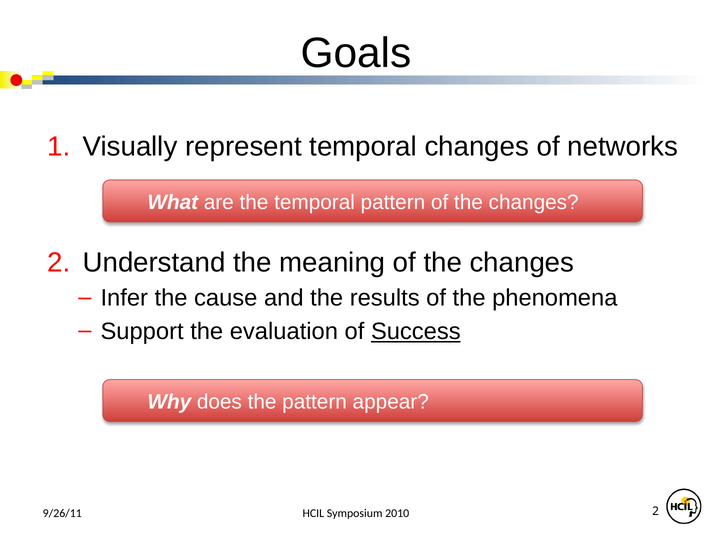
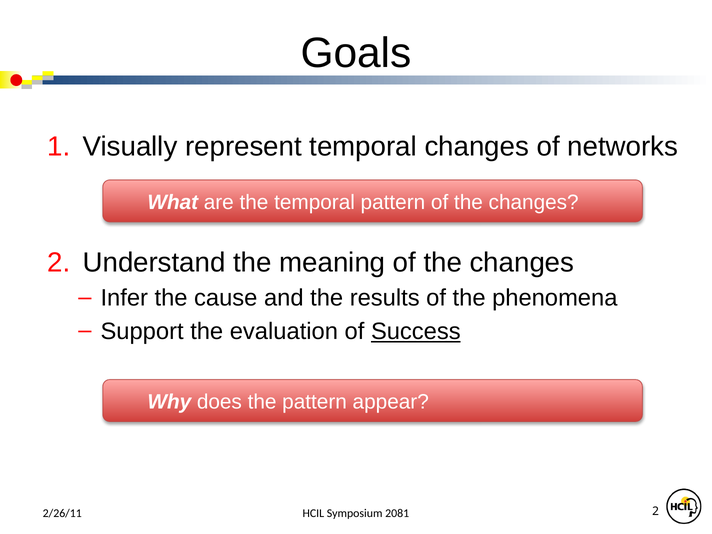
2010: 2010 -> 2081 (397, 513)
9/26/11: 9/26/11 -> 2/26/11 (62, 513)
